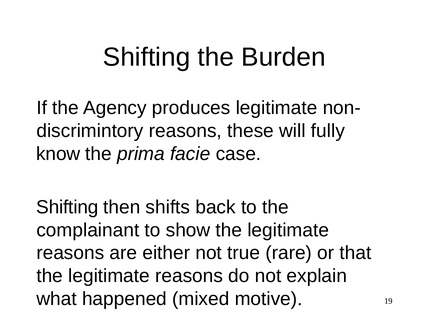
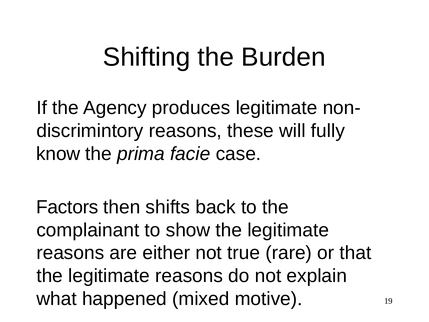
Shifting: Shifting -> Factors (67, 207)
